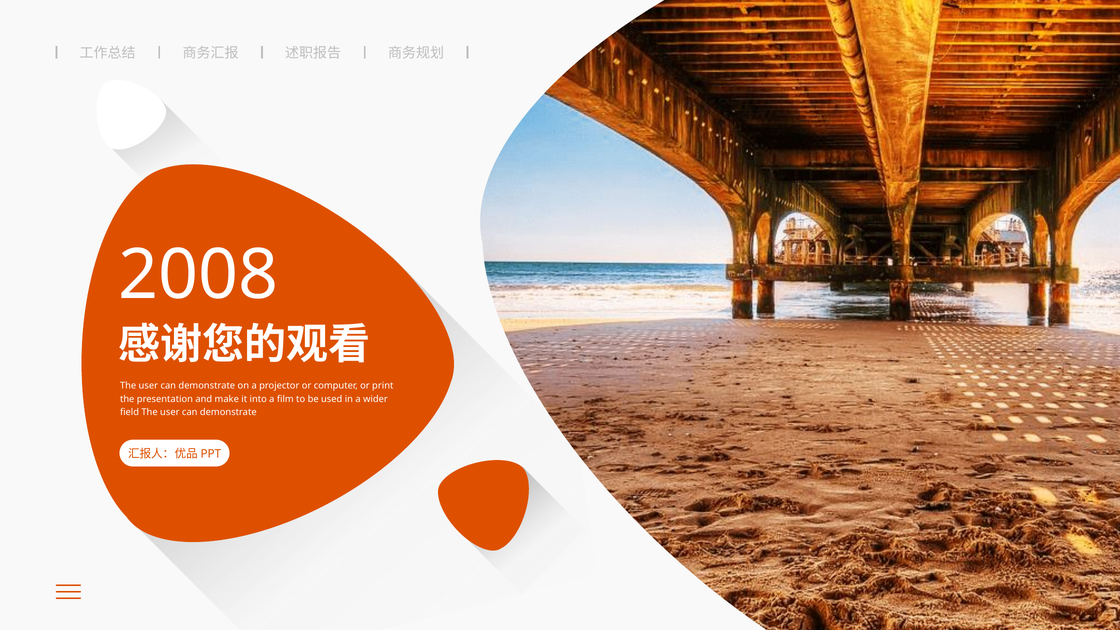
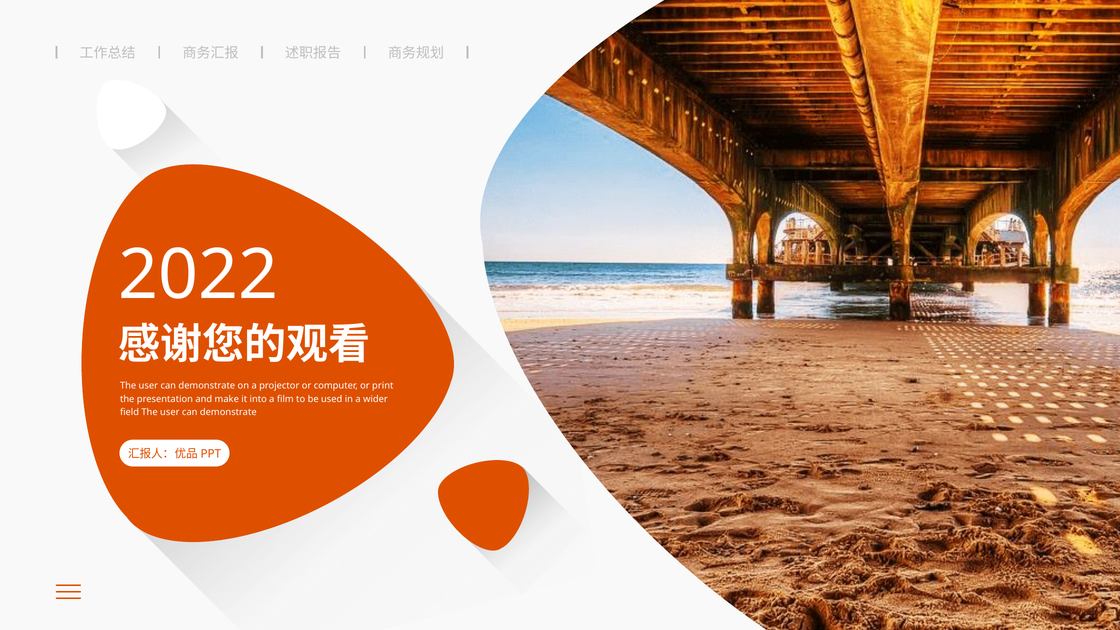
2008: 2008 -> 2022 (198, 275)
